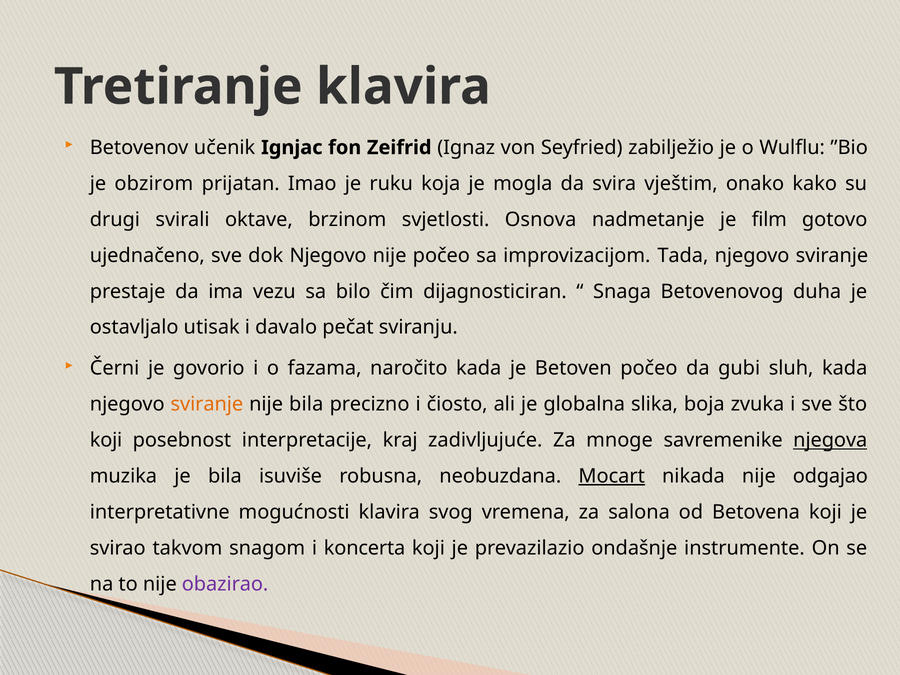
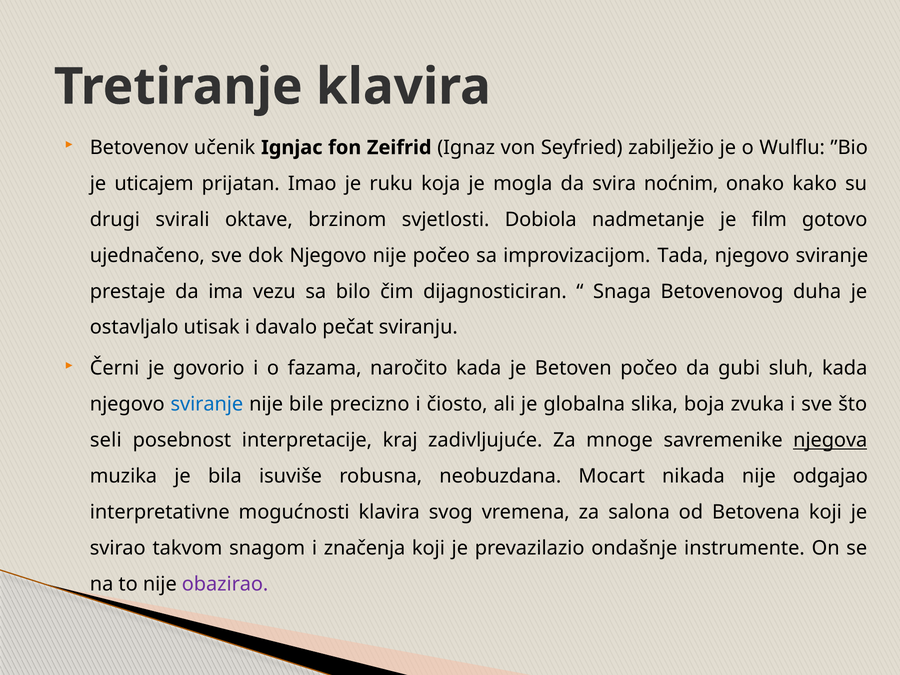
obzirom: obzirom -> uticajem (154, 184)
vještim: vještim -> noćnim (681, 184)
Osnova: Osnova -> Dobiola (541, 220)
sviranje colour: orange -> blue (207, 404)
nije bila: bila -> bile (306, 404)
koji: koji -> seli (106, 440)
Mocart underline: present -> none (612, 476)
koncerta: koncerta -> značenja (365, 548)
